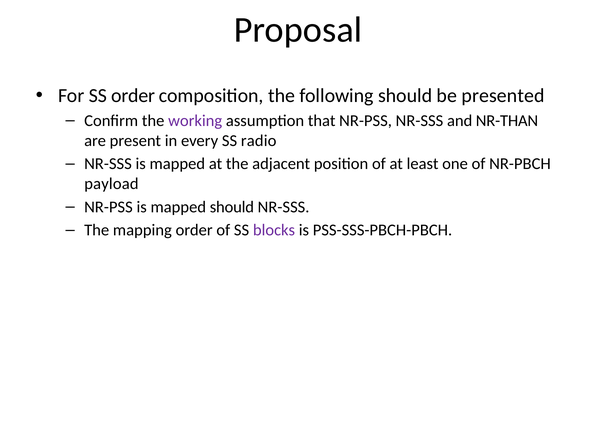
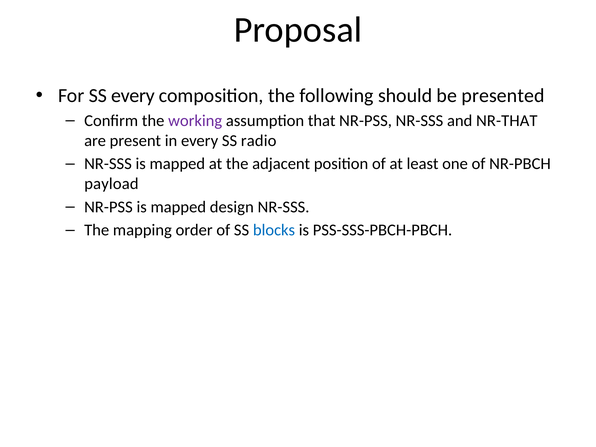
SS order: order -> every (133, 96)
NR-THAN: NR-THAN -> NR-THAT (507, 121)
mapped should: should -> design (232, 207)
blocks colour: purple -> blue (274, 230)
